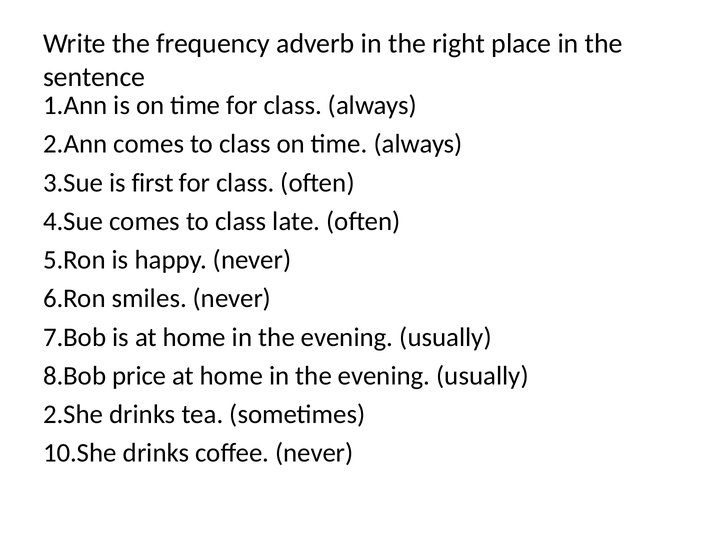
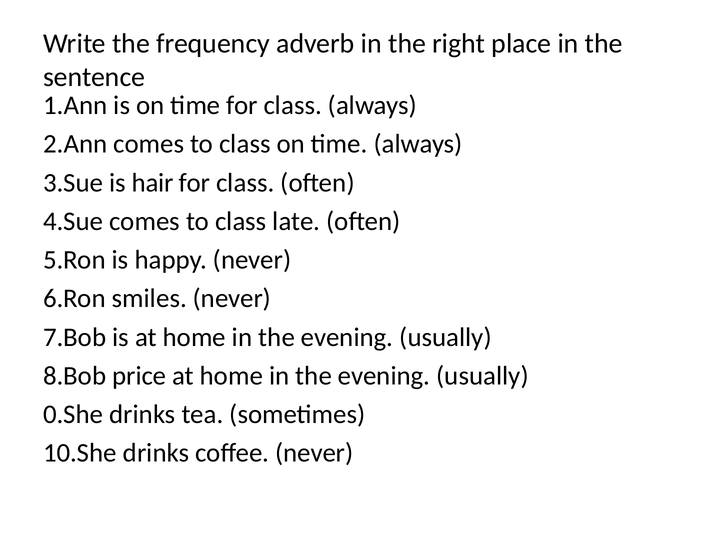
first: first -> hair (153, 183)
2.She: 2.She -> 0.She (73, 415)
